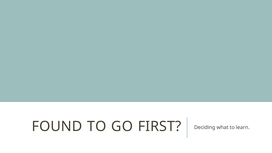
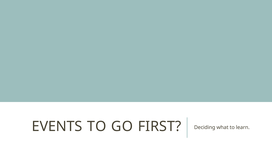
FOUND: FOUND -> EVENTS (57, 126)
